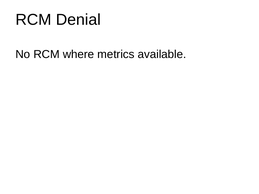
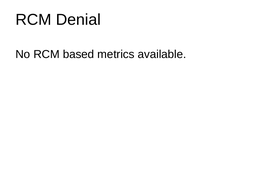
where: where -> based (79, 54)
